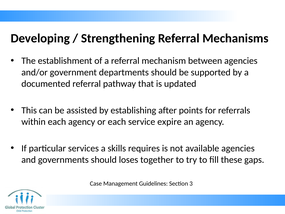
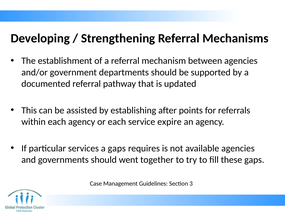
a skills: skills -> gaps (117, 148)
loses: loses -> went (129, 160)
